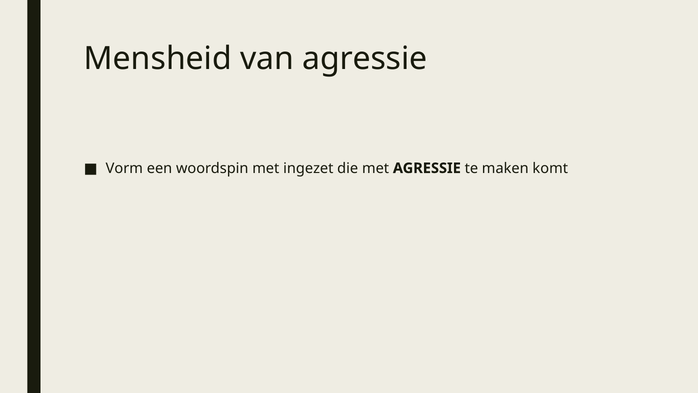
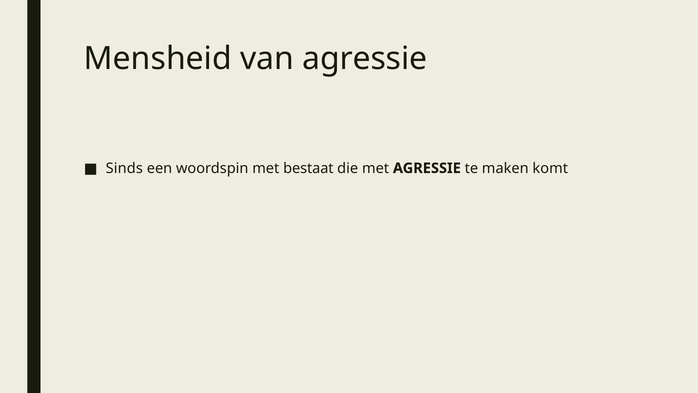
Vorm: Vorm -> Sinds (124, 168)
ingezet: ingezet -> bestaat (308, 168)
